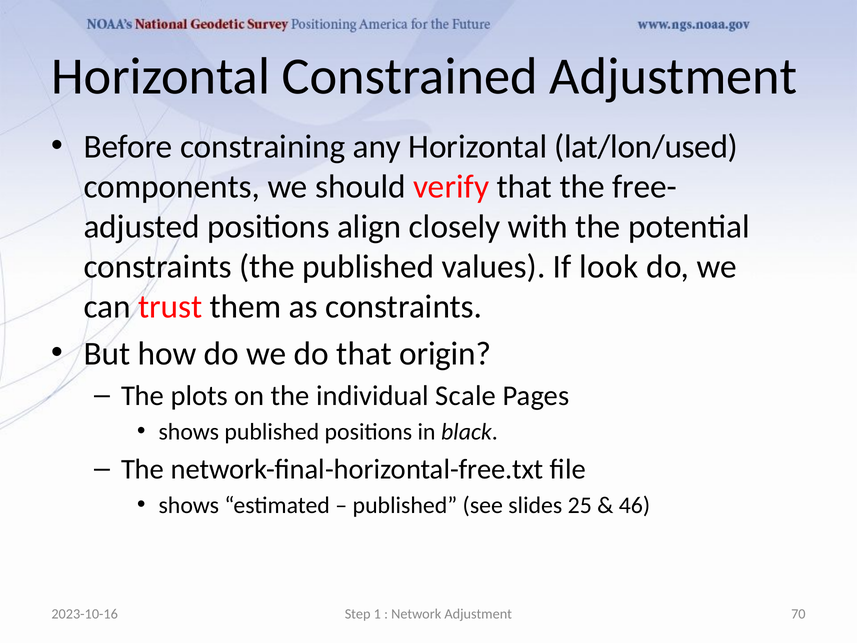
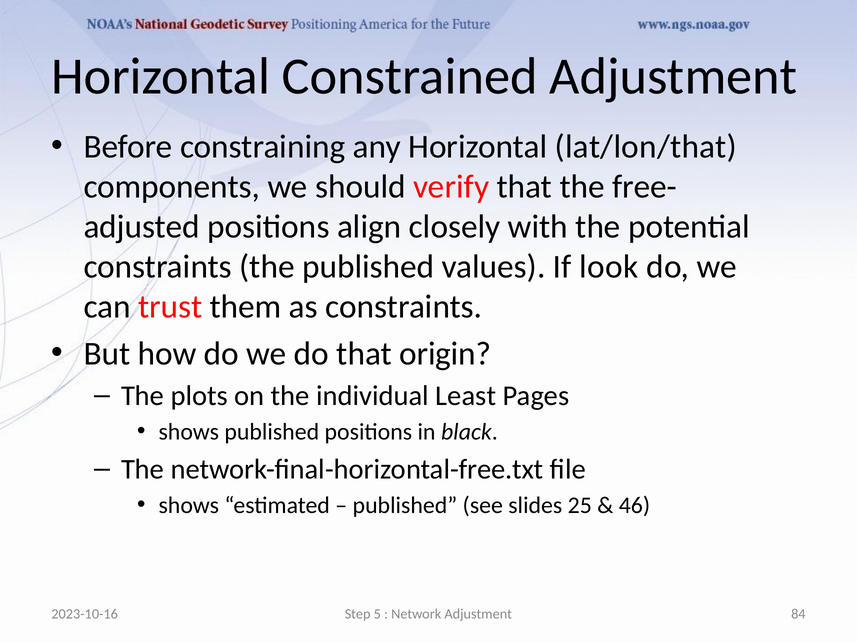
lat/lon/used: lat/lon/used -> lat/lon/that (646, 147)
Scale: Scale -> Least (466, 396)
1: 1 -> 5 (377, 614)
70: 70 -> 84 (798, 614)
